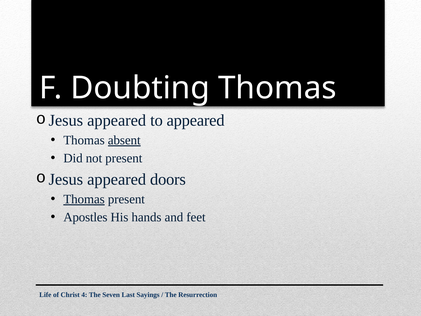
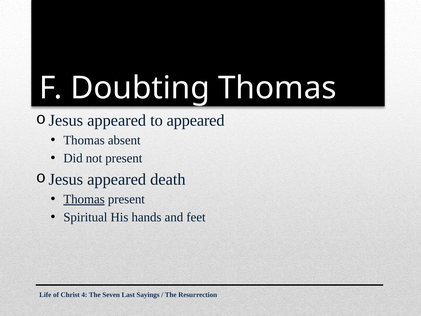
absent underline: present -> none (124, 140)
doors: doors -> death (168, 179)
Apostles: Apostles -> Spiritual (85, 217)
